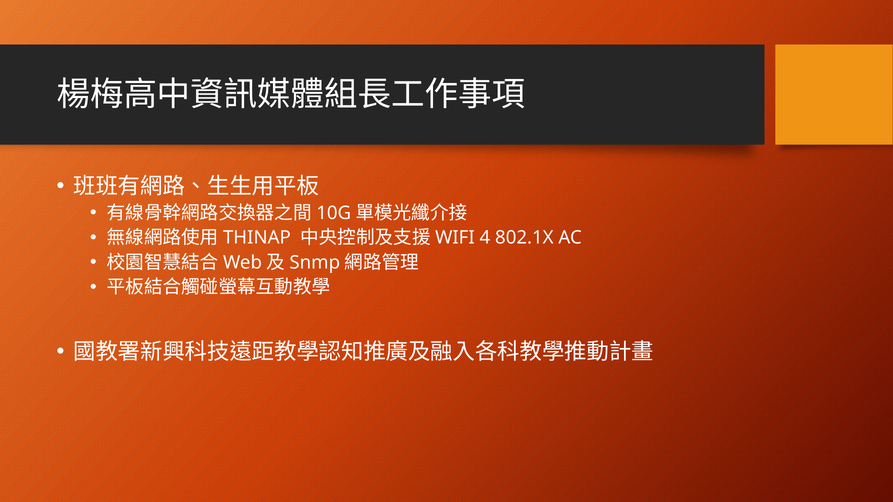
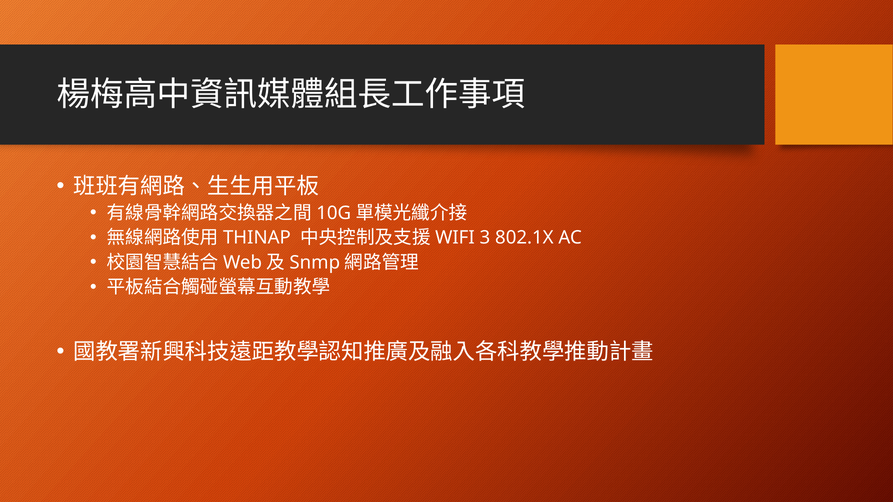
4: 4 -> 3 (485, 238)
